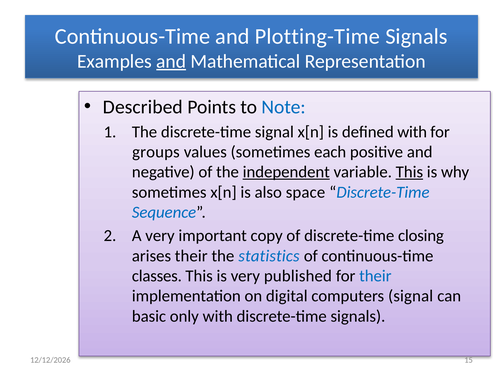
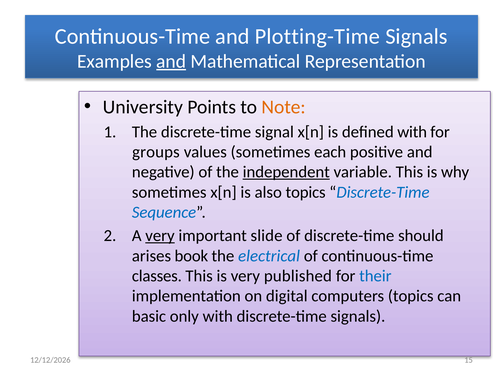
Described: Described -> University (143, 107)
Note colour: blue -> orange (284, 107)
This underline: present -> none (409, 172)
also space: space -> topics (306, 192)
very underline: none -> present (160, 236)
copy: copy -> slide (267, 236)
closing: closing -> should (421, 236)
arises their: their -> book (191, 256)
statistics: statistics -> electrical (269, 256)
computers signal: signal -> topics (411, 296)
